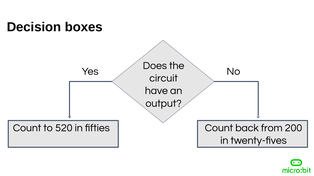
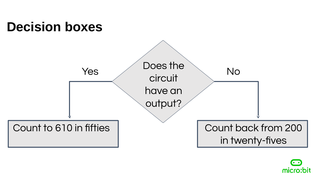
520: 520 -> 610 (64, 128)
